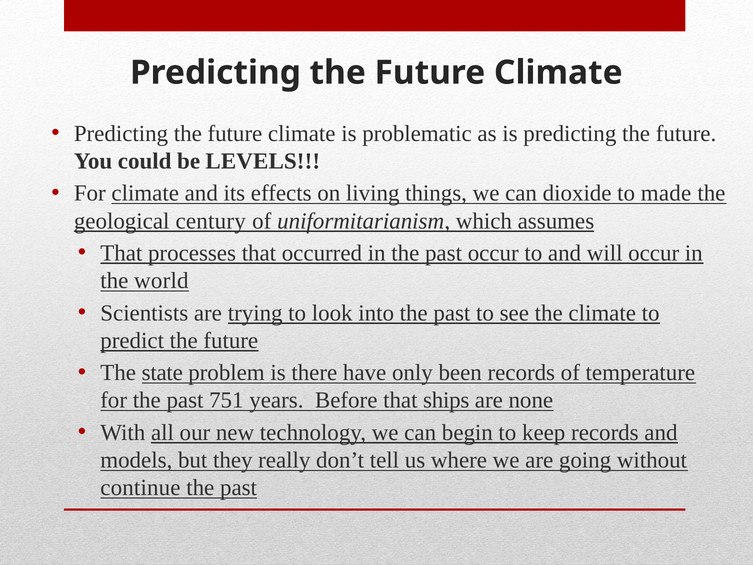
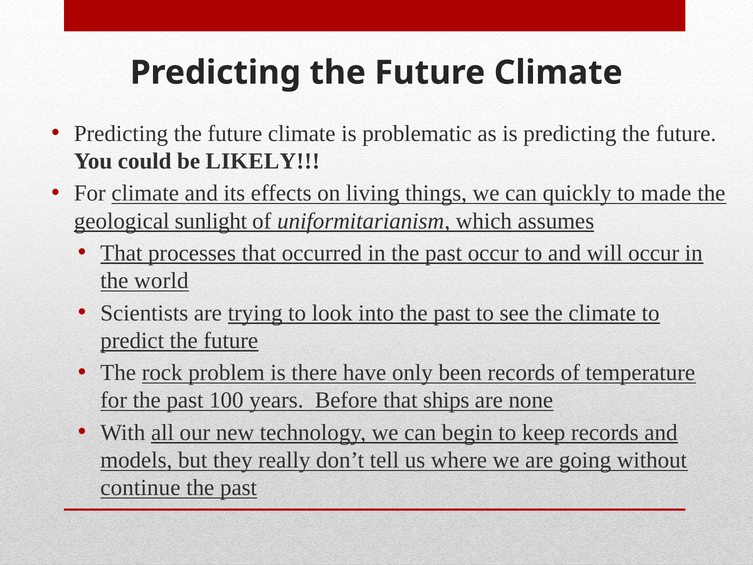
LEVELS: LEVELS -> LIKELY (263, 161)
dioxide: dioxide -> quickly (577, 193)
century: century -> sunlight (211, 221)
state: state -> rock (162, 373)
751: 751 -> 100 (226, 400)
